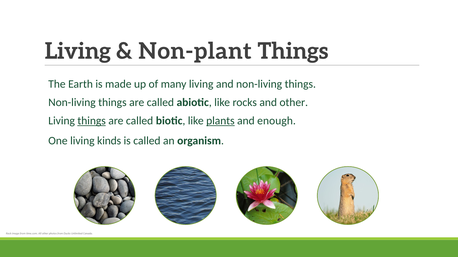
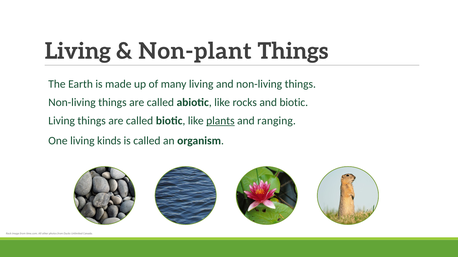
and other: other -> biotic (294, 103)
things underline: present -> none (92, 121)
enough: enough -> ranging (277, 121)
